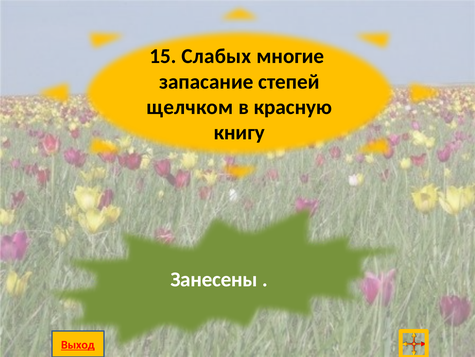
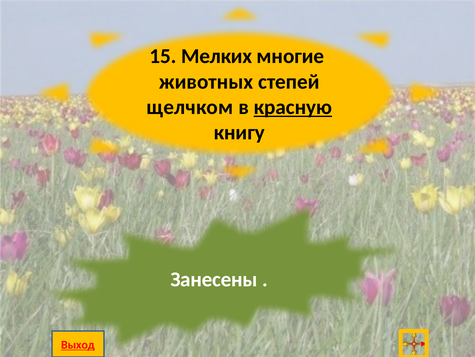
Слабых: Слабых -> Мелких (217, 56)
запасание: запасание -> животных (206, 82)
красную underline: none -> present (293, 107)
